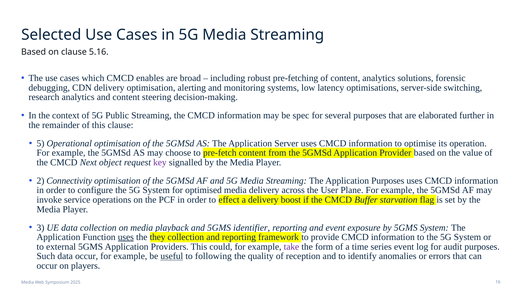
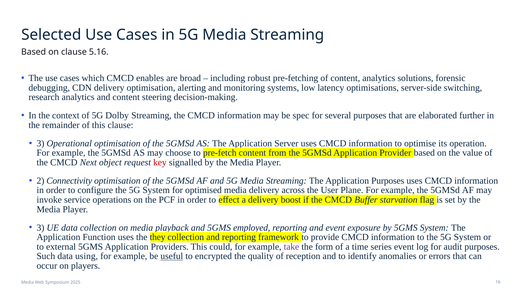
Public: Public -> Dolby (117, 115)
5: 5 -> 3 (41, 143)
key colour: purple -> red (160, 162)
identifier: identifier -> employed (252, 227)
uses underline: present -> none (126, 237)
data occur: occur -> using (87, 256)
following: following -> encrypted (213, 256)
